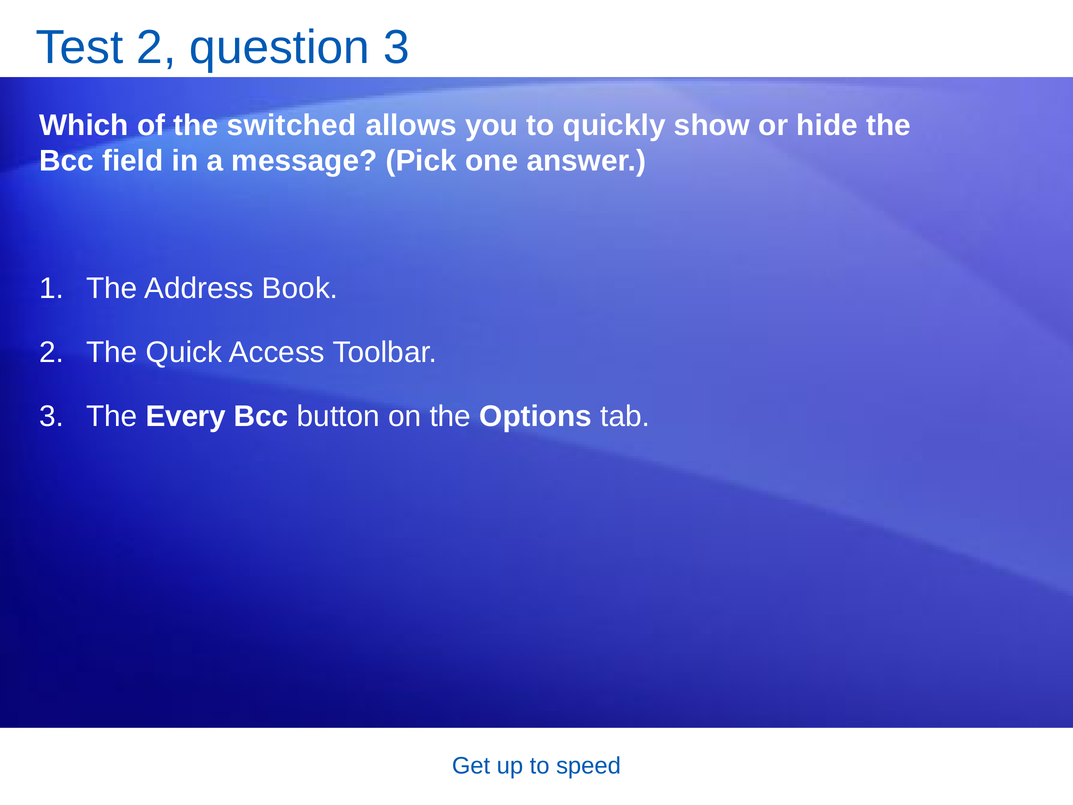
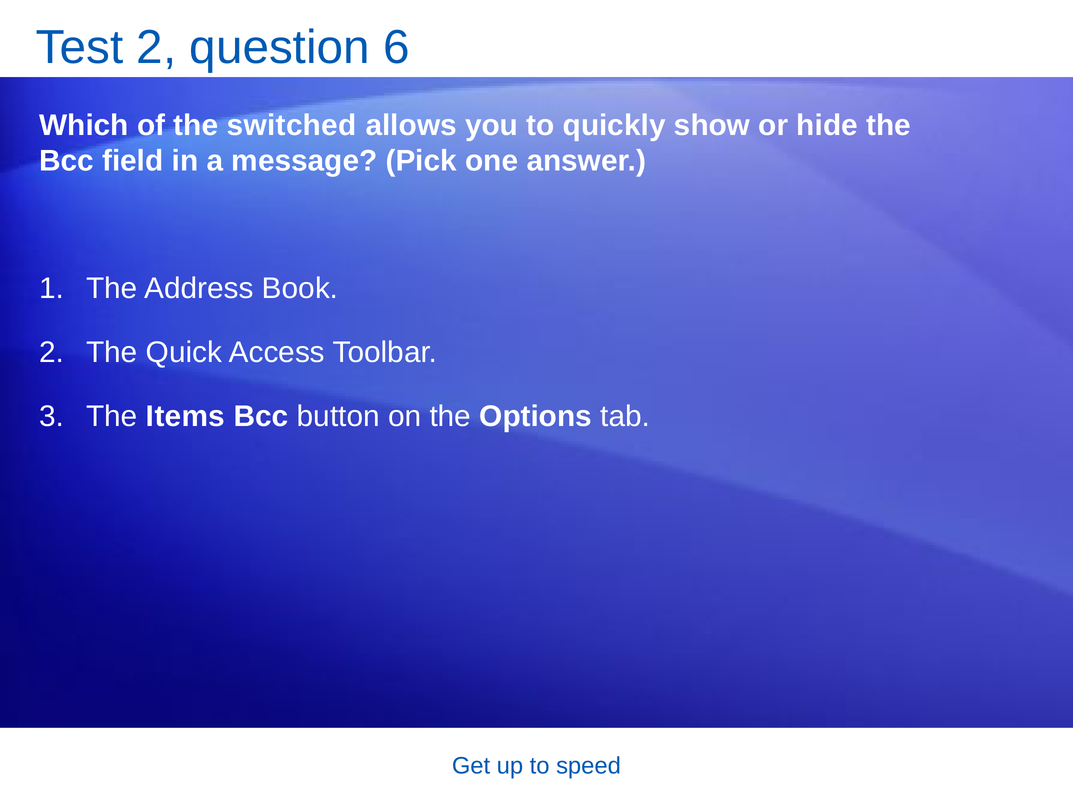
question 3: 3 -> 6 (396, 48)
Every: Every -> Items (186, 416)
